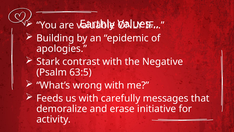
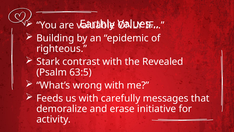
apologies: apologies -> righteous (62, 49)
Negative: Negative -> Revealed (163, 62)
